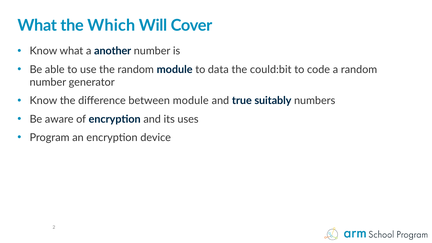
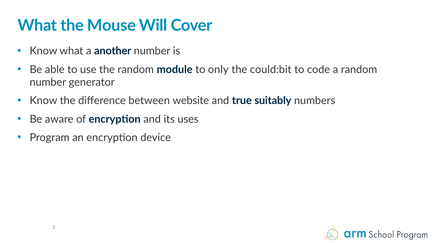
Which: Which -> Mouse (111, 25)
data: data -> only (218, 69)
between module: module -> website (191, 101)
